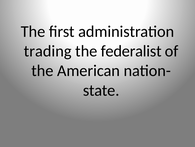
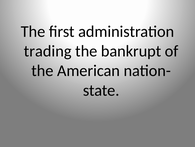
federalist: federalist -> bankrupt (131, 51)
